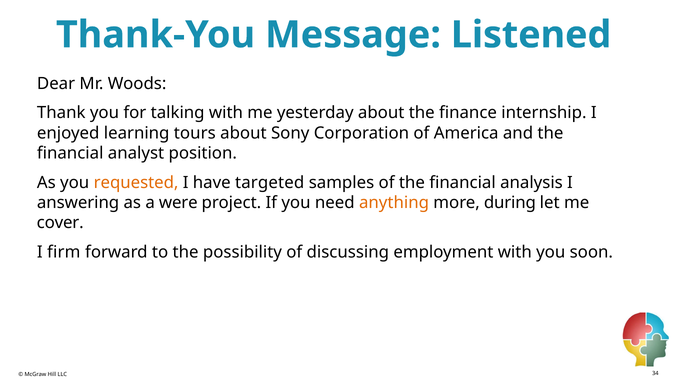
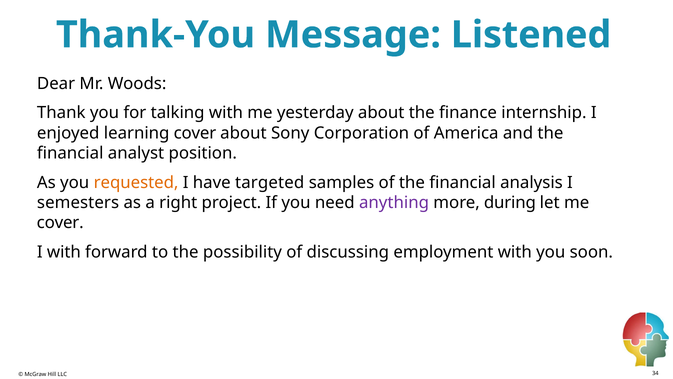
learning tours: tours -> cover (195, 133)
answering: answering -> semesters (78, 202)
were: were -> right (178, 202)
anything colour: orange -> purple (394, 202)
I firm: firm -> with (64, 252)
